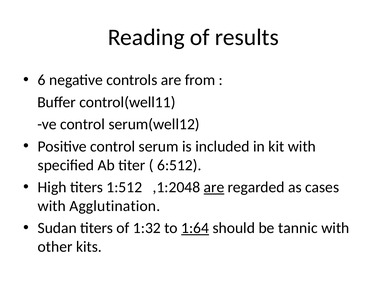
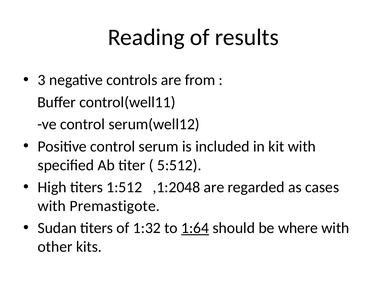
6: 6 -> 3 (42, 80)
6:512: 6:512 -> 5:512 (179, 165)
are underline: present -> none (214, 187)
Agglutination: Agglutination -> Premastigote (115, 206)
tannic: tannic -> where (298, 228)
